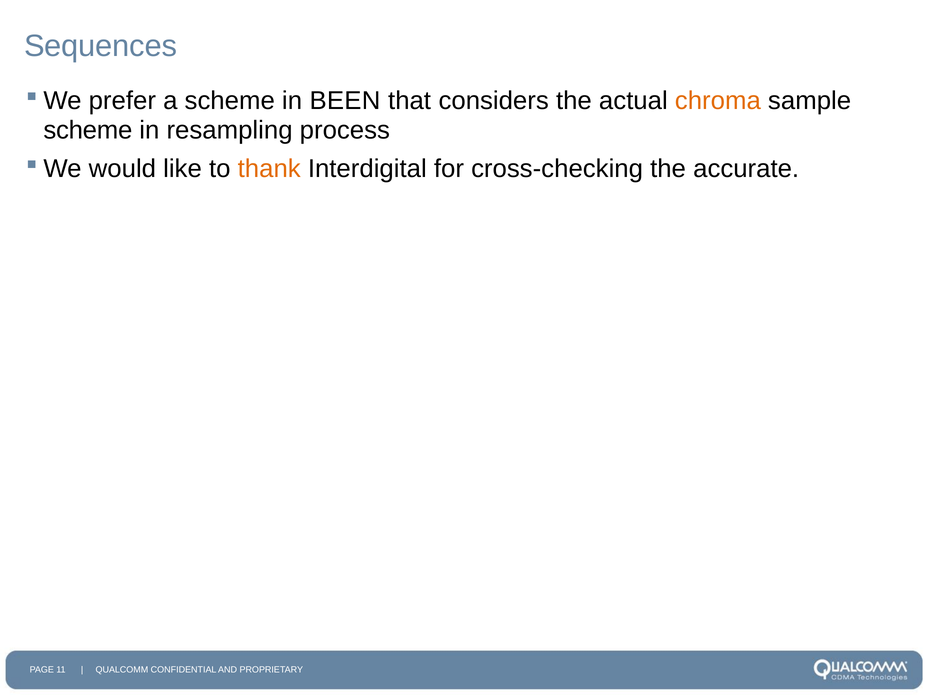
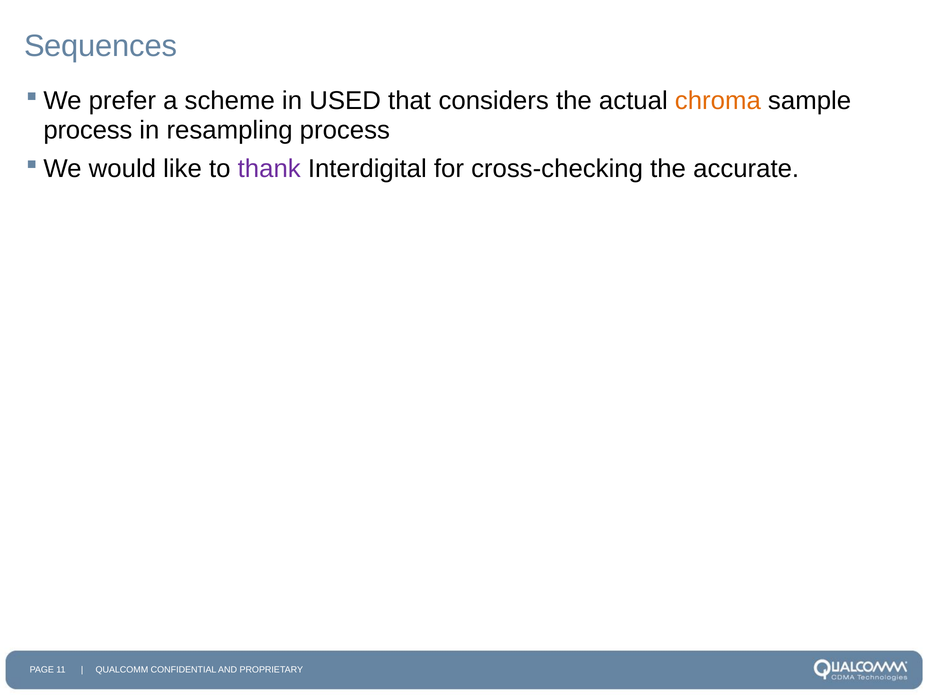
BEEN: BEEN -> USED (345, 101)
scheme: scheme -> process (88, 130)
thank colour: orange -> purple (269, 169)
